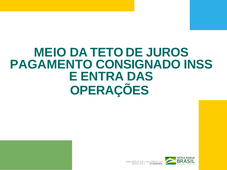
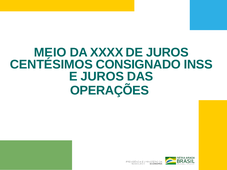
TETO: TETO -> XXXX (107, 52)
PAGAMENTO: PAGAMENTO -> CENTÉSIMOS (51, 64)
E ENTRA: ENTRA -> JUROS (102, 76)
